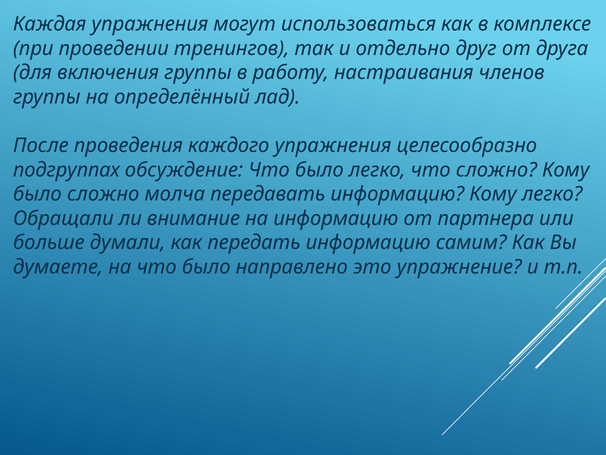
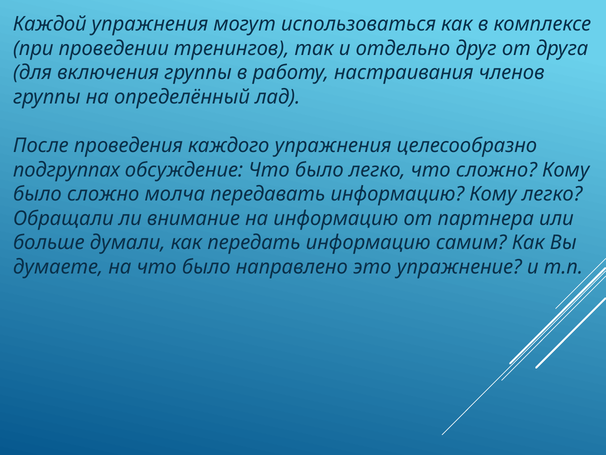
Каждая: Каждая -> Каждой (50, 24)
